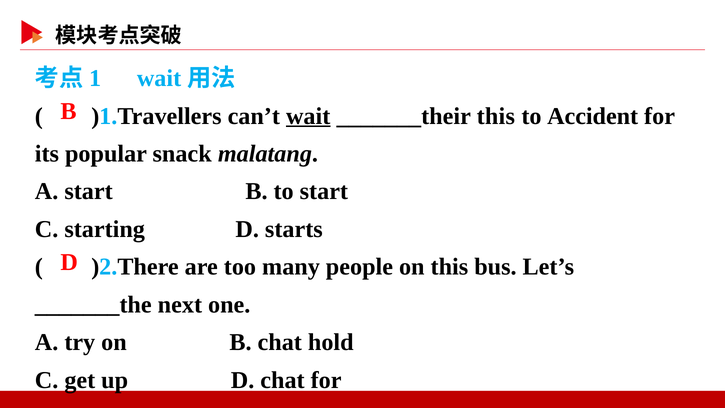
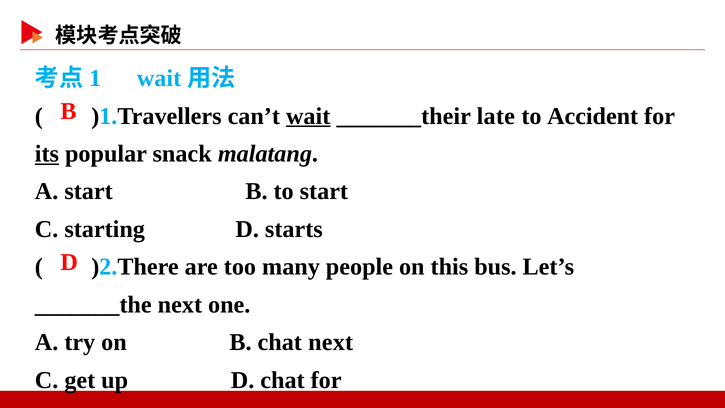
_______their this: this -> late (496, 116)
its underline: none -> present (47, 154)
chat hold: hold -> next (331, 342)
